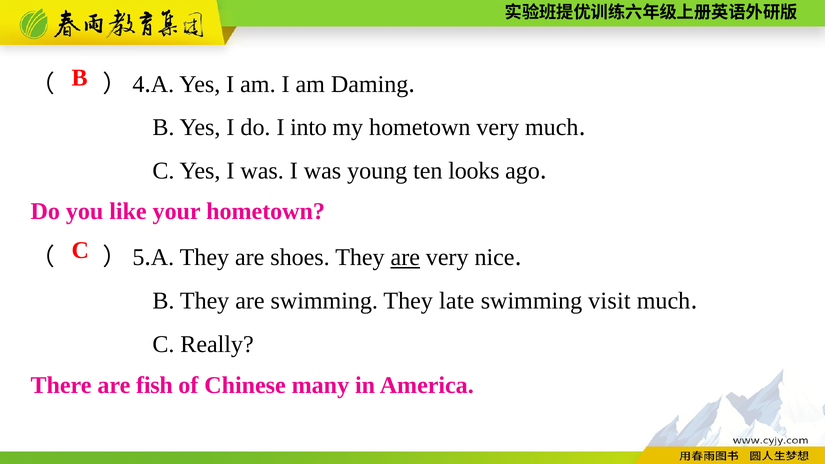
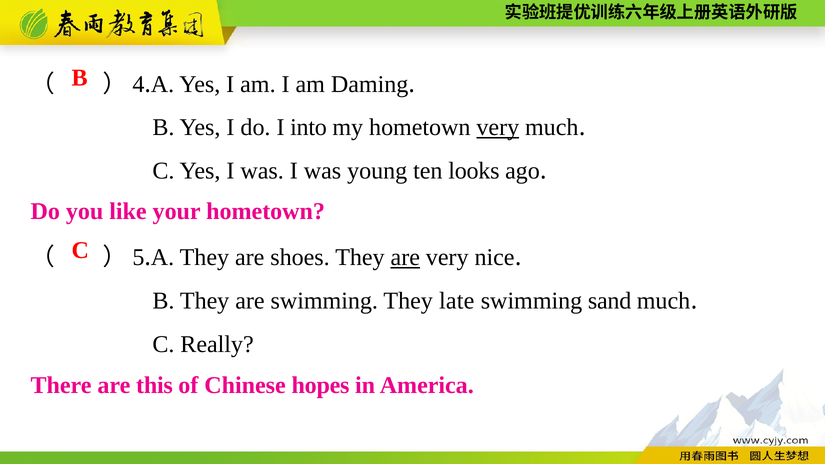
very underline: none -> present (498, 128)
visit: visit -> sand (610, 301)
fish: fish -> this (154, 385)
many: many -> hopes (321, 385)
